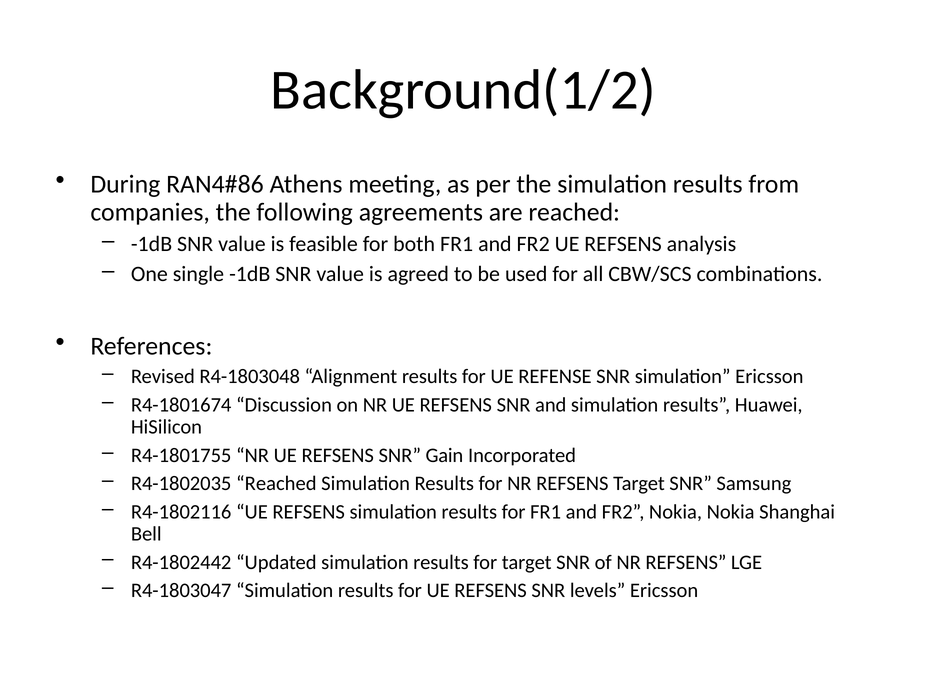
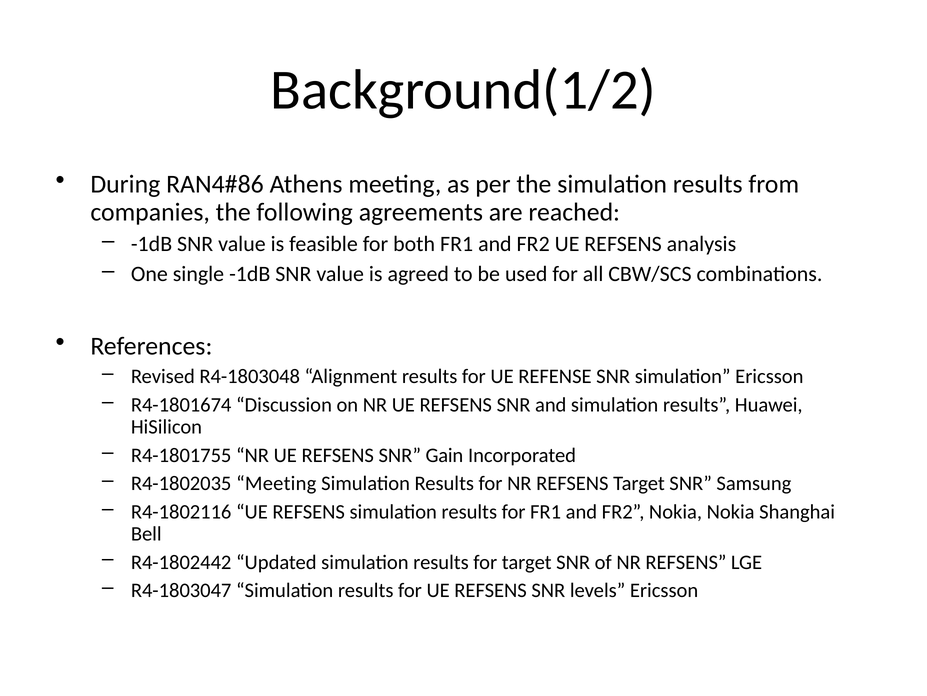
R4-1802035 Reached: Reached -> Meeting (276, 483)
